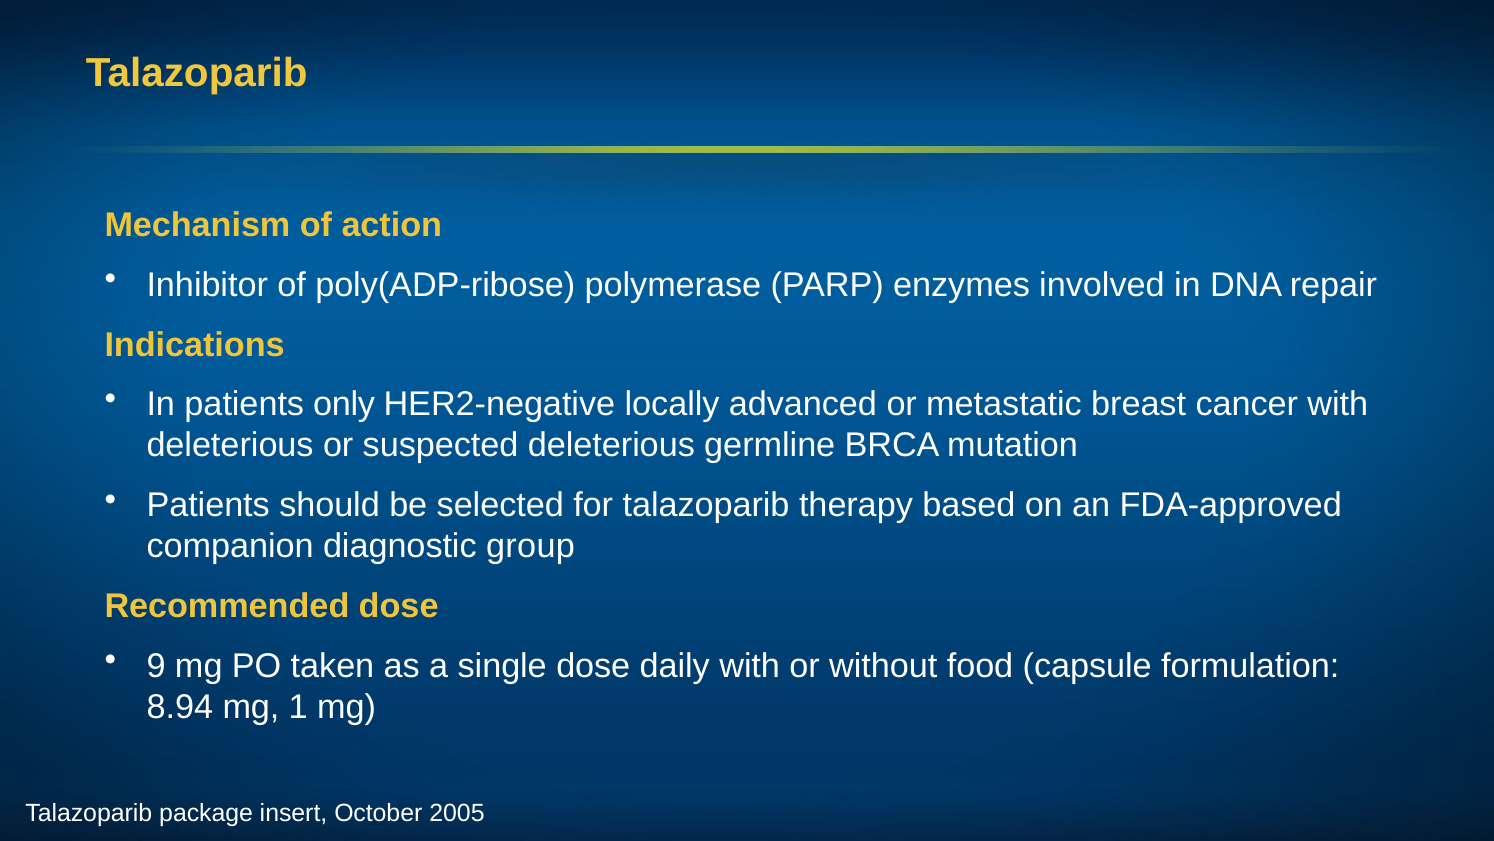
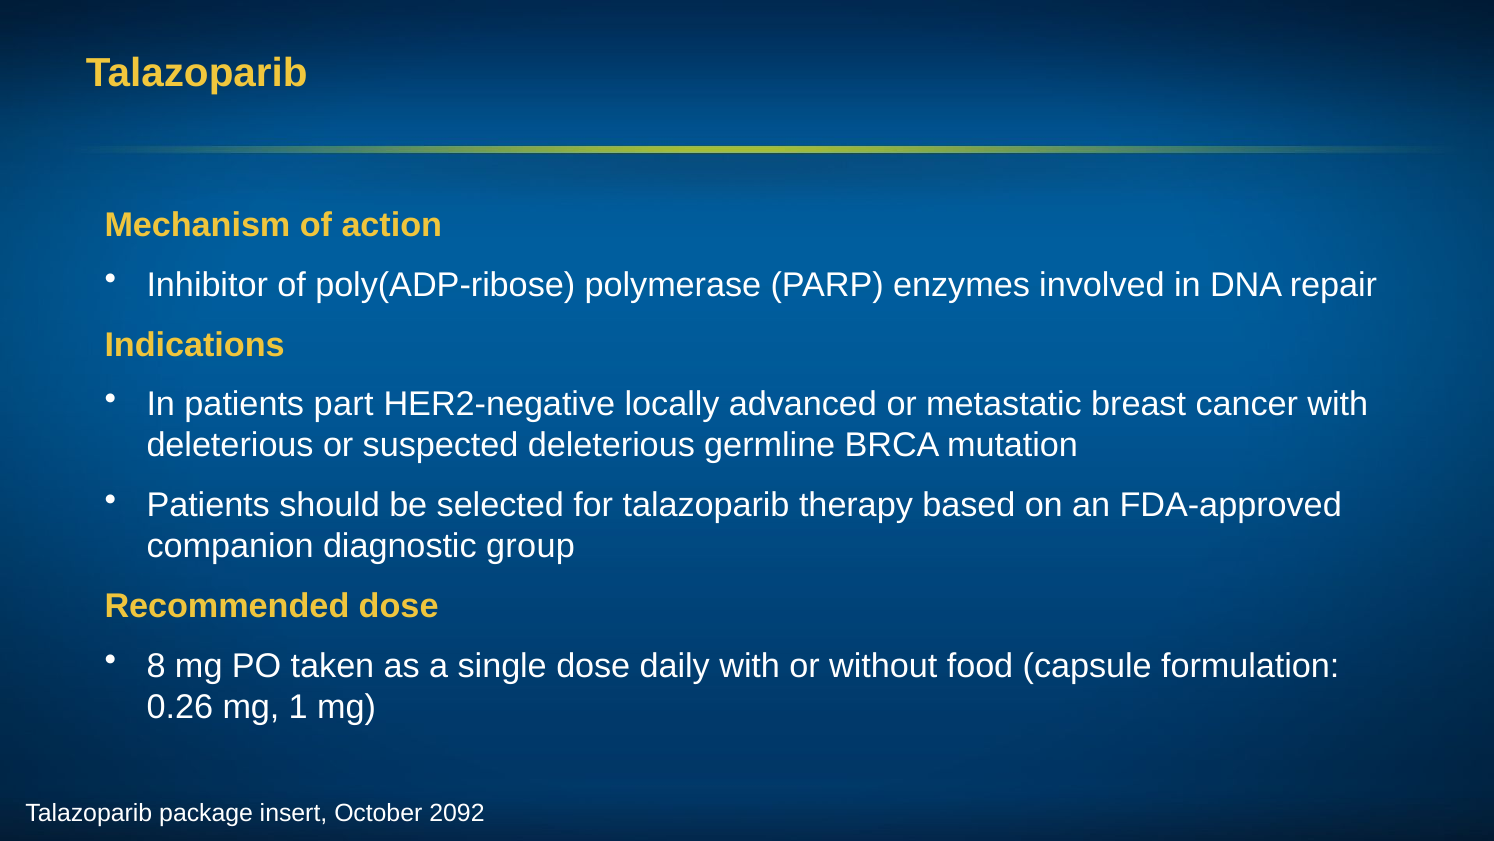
only: only -> part (344, 404)
9: 9 -> 8 (156, 665)
8.94: 8.94 -> 0.26 (180, 706)
2005: 2005 -> 2092 (457, 812)
